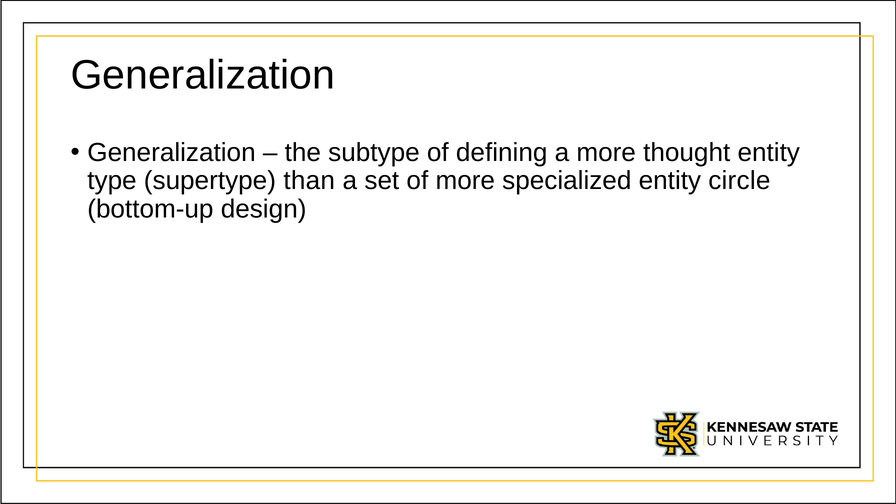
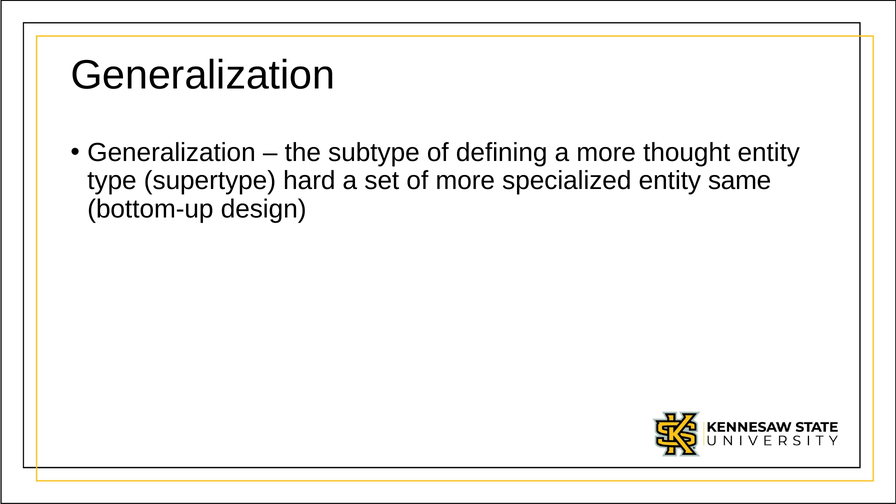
than: than -> hard (309, 181)
circle: circle -> same (740, 181)
